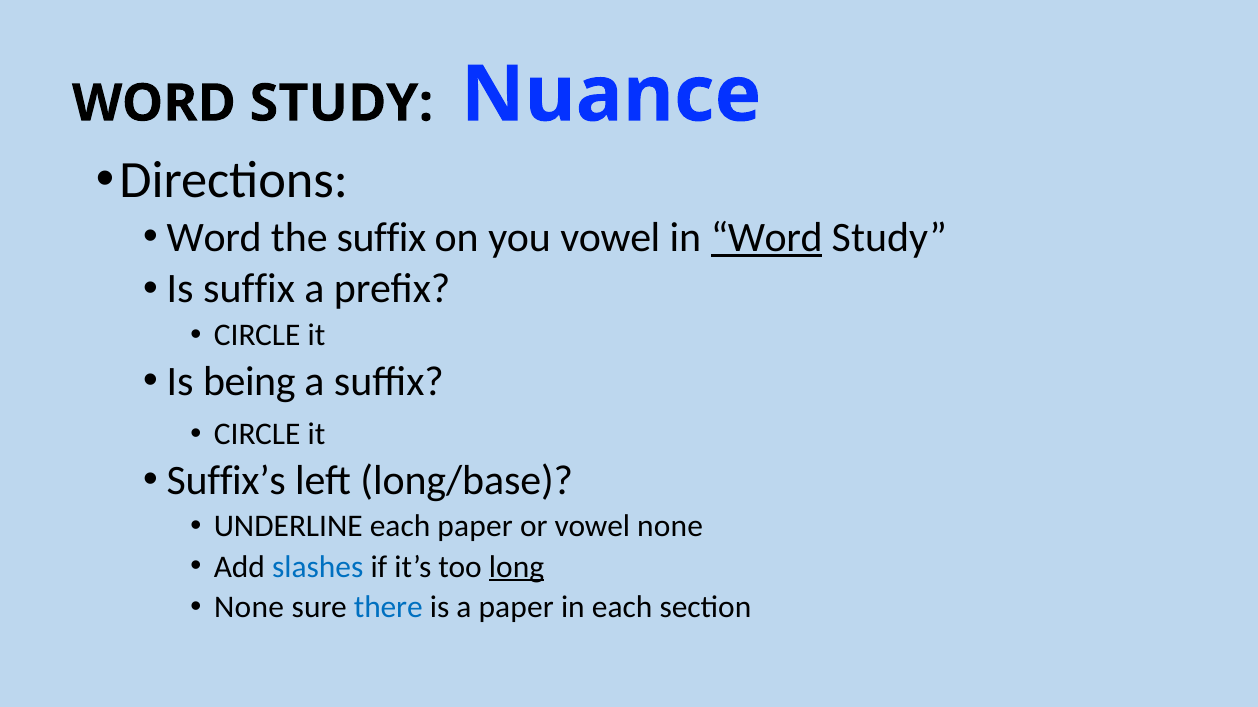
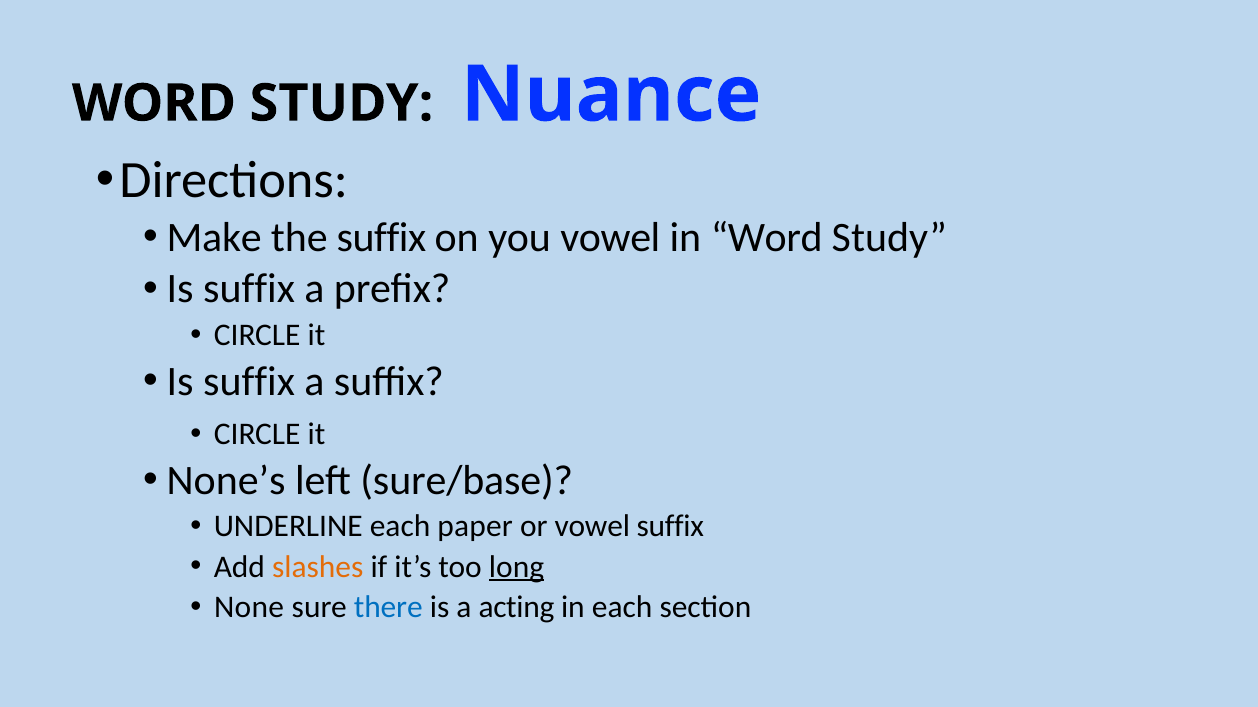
Word: Word -> Make (214, 238)
Word underline: present -> none (767, 238)
being: being -> suffix (249, 382)
Suffix’s: Suffix’s -> None’s (226, 481)
long/base: long/base -> sure/base (467, 481)
vowel none: none -> suffix (670, 527)
slashes colour: blue -> orange (318, 567)
a paper: paper -> acting (516, 608)
